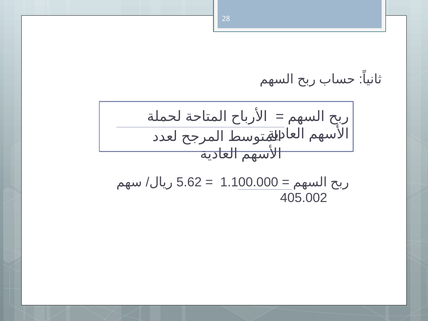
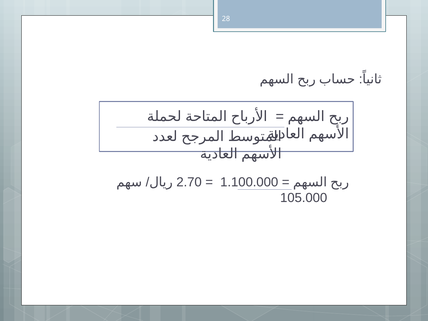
5.62: 5.62 -> 2.70 (189, 182)
405.002: 405.002 -> 105.000 (304, 198)
